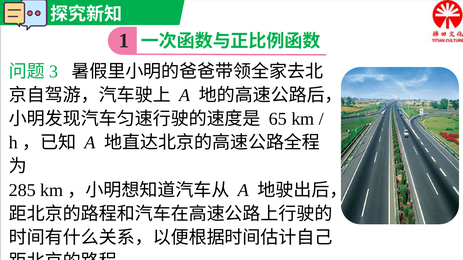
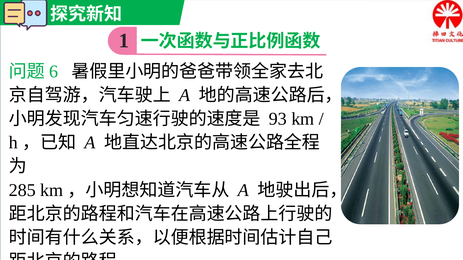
3: 3 -> 6 (54, 72)
65: 65 -> 93 (278, 119)
